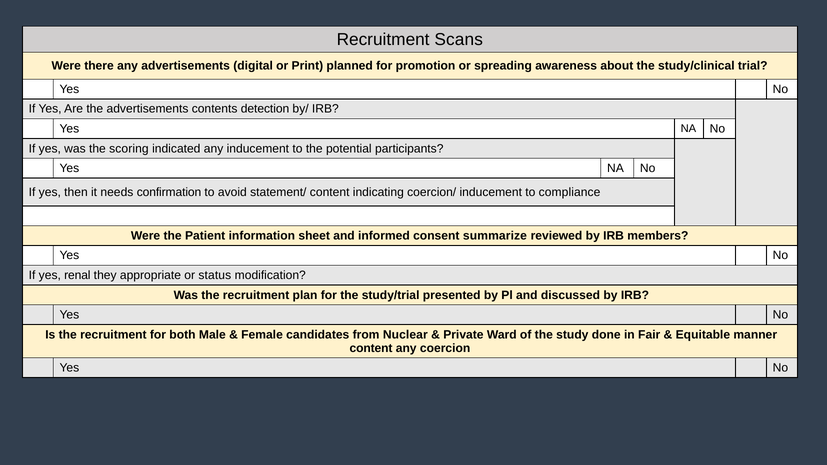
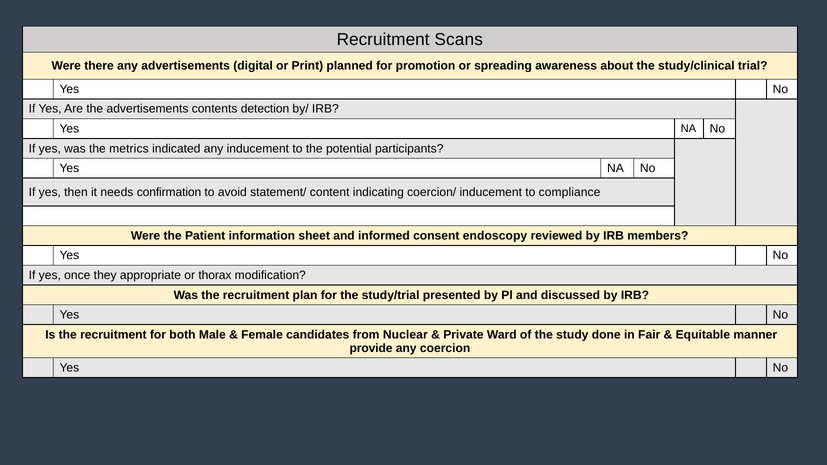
scoring: scoring -> metrics (129, 149)
summarize: summarize -> endoscopy (495, 236)
renal: renal -> once (77, 275)
status: status -> thorax (215, 275)
content: content -> provide (371, 348)
